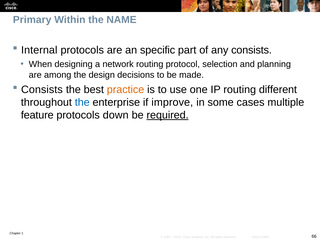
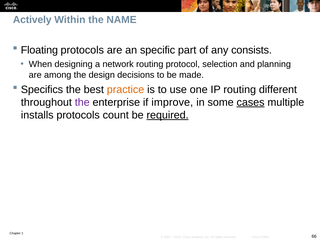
Primary: Primary -> Actively (32, 20)
Internal: Internal -> Floating (39, 50)
Consists: Consists -> Specifics (42, 89)
the colour: blue -> purple (82, 102)
cases underline: none -> present (251, 102)
feature: feature -> installs (37, 115)
down: down -> count (116, 115)
